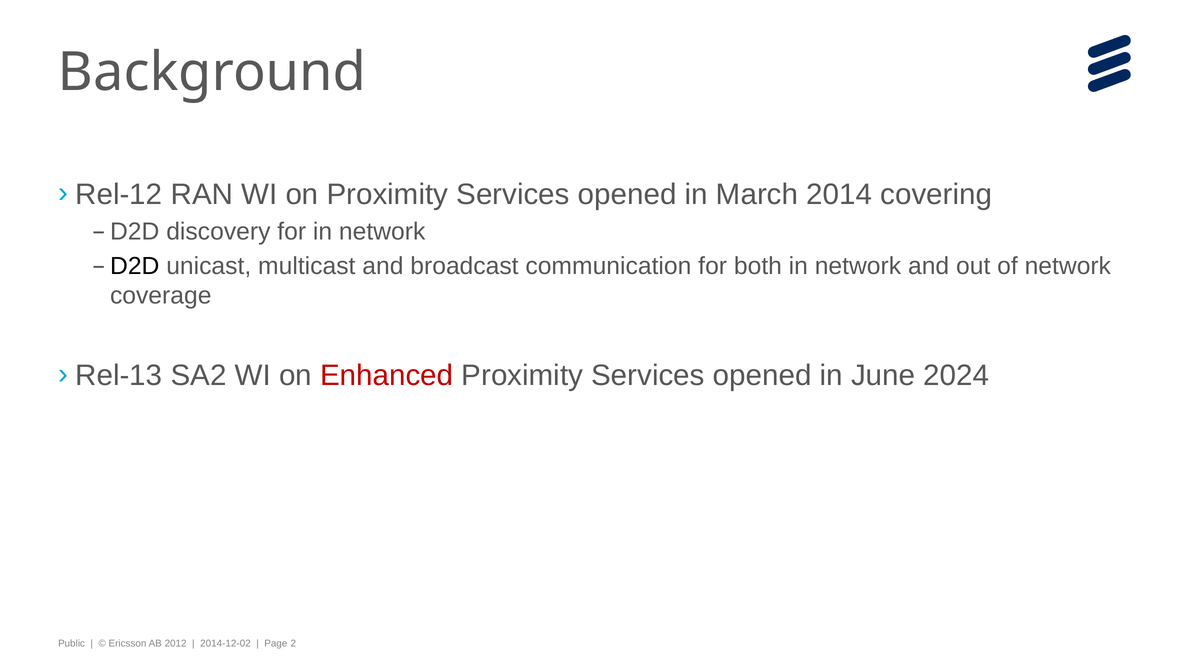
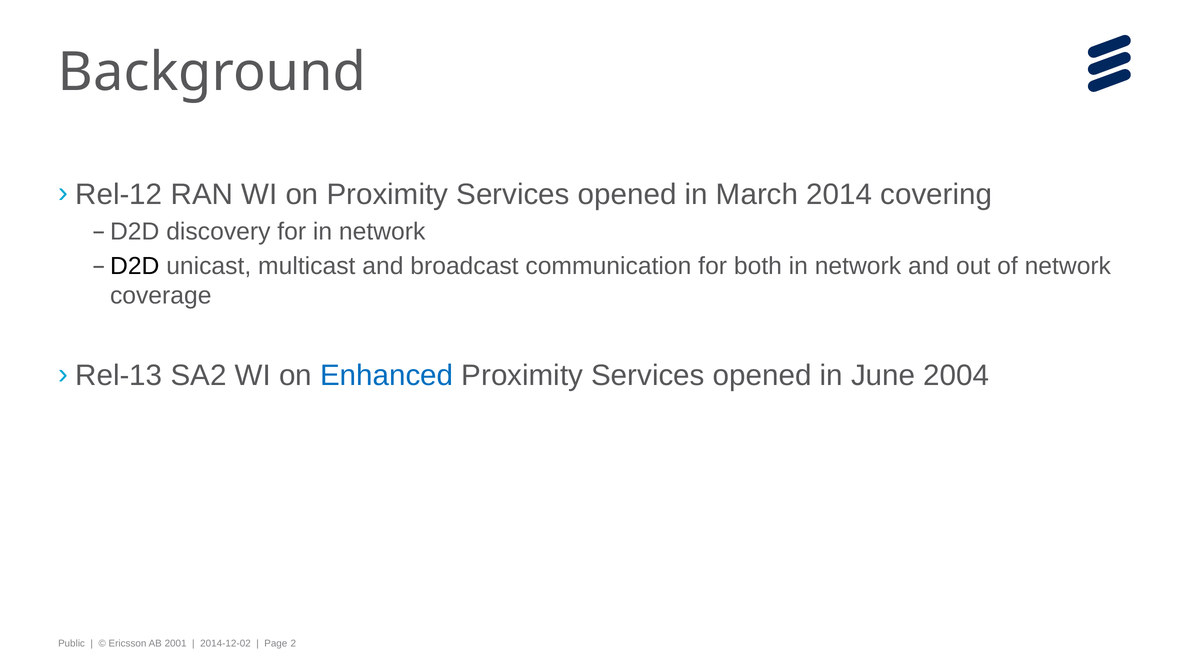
Enhanced colour: red -> blue (387, 376)
2024: 2024 -> 2004 (956, 376)
2012: 2012 -> 2001 (176, 644)
